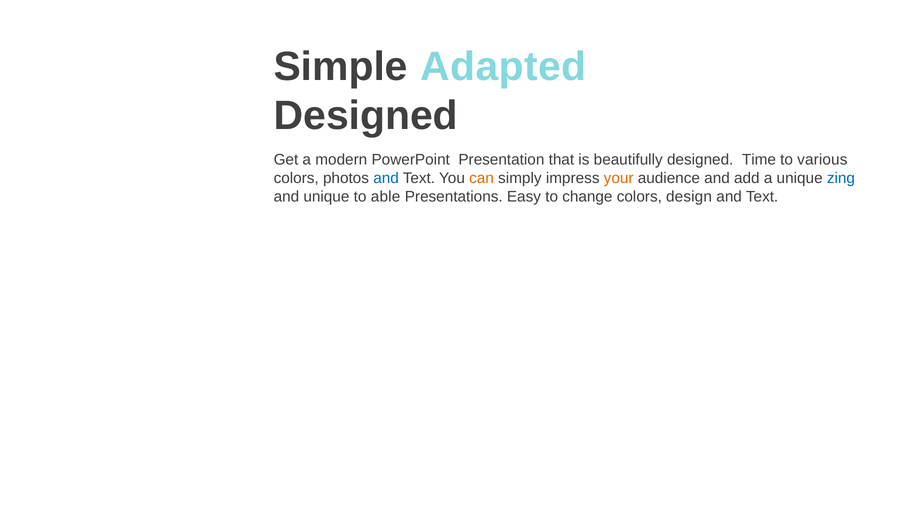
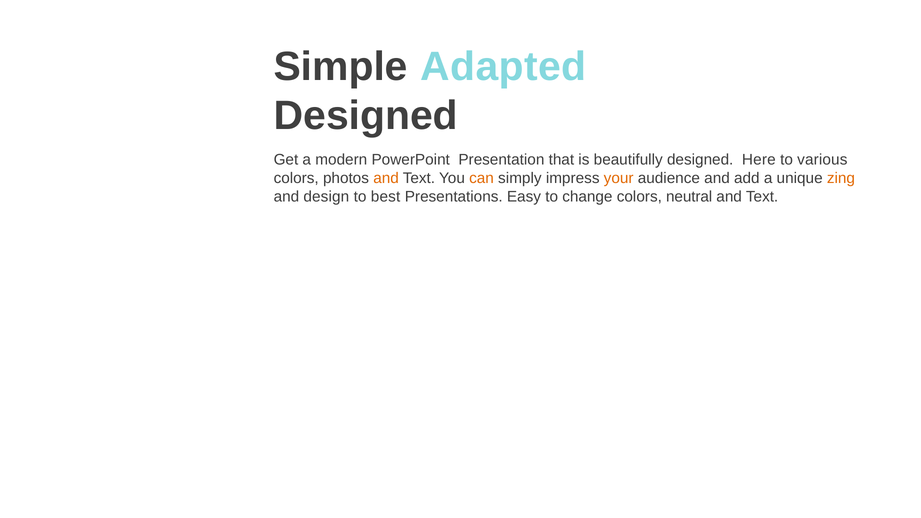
Time: Time -> Here (759, 160)
and colour: blue -> orange (386, 178)
zing colour: blue -> orange (841, 178)
and unique: unique -> design (326, 197)
able: able -> best (386, 197)
design: design -> neutral (689, 197)
